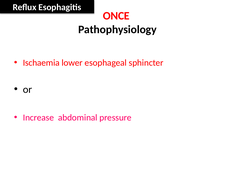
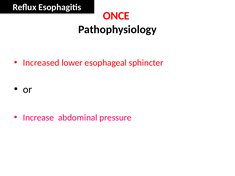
Ischaemia: Ischaemia -> Increased (41, 63)
